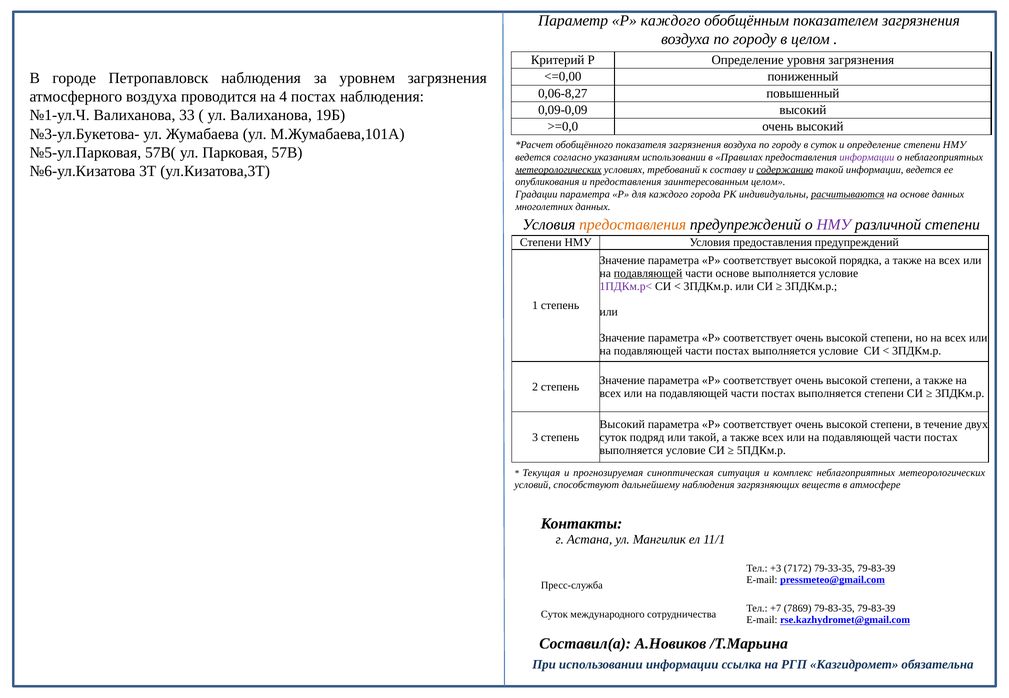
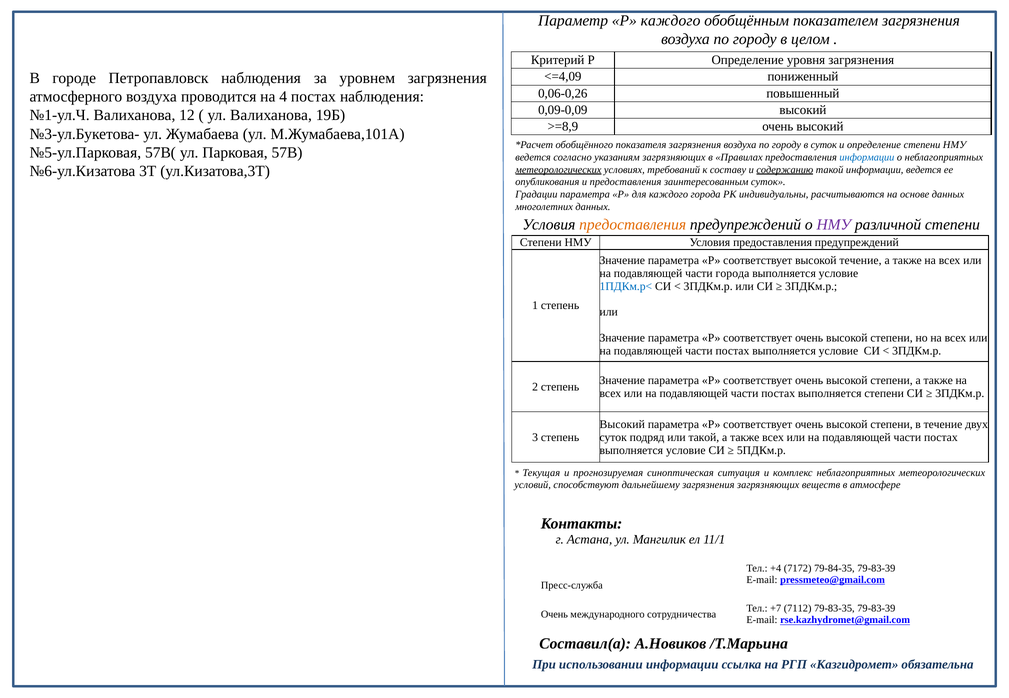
<=0,00: <=0,00 -> <=4,09 (563, 77)
0,06-8,27: 0,06-8,27 -> 0,06-0,26 (563, 93)
33: 33 -> 12 (187, 115)
>=0,0: >=0,0 -> >=8,9 (563, 127)
указаниям использовании: использовании -> загрязняющих (674, 157)
информации colour: purple -> blue (867, 157)
заинтересованным целом: целом -> суток (768, 182)
расчитываются underline: present -> none (848, 195)
высокой порядка: порядка -> течение (860, 261)
подавляющей underline: present -> none (648, 274)
части основе: основе -> города (732, 274)
1ПДКм.р< colour: purple -> blue (626, 286)
дальнейшему наблюдения: наблюдения -> загрязнения (708, 485)
+3: +3 -> +4 (776, 569)
79-33-35: 79-33-35 -> 79-84-35 (834, 569)
7869: 7869 -> 7112 (798, 609)
Суток: Суток -> Очень (554, 615)
